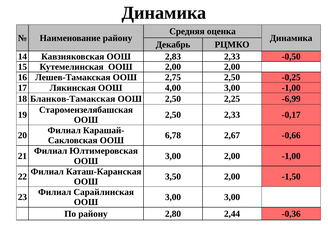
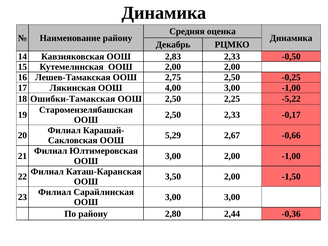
Бланков-Тамакская: Бланков-Тамакская -> Ошибки-Тамакская (73, 99)
-6,99: -6,99 -> -5,22 (291, 99)
6,78: 6,78 -> 5,29 (173, 135)
